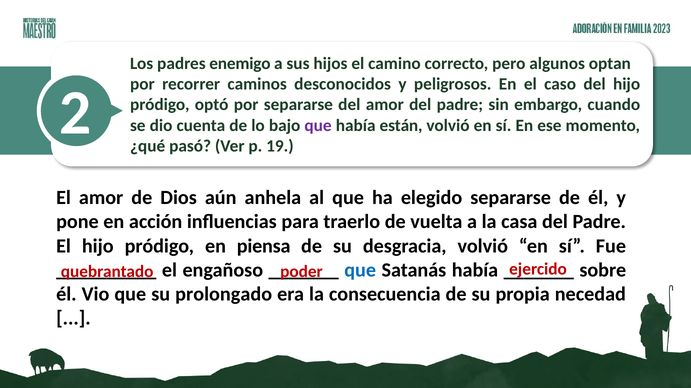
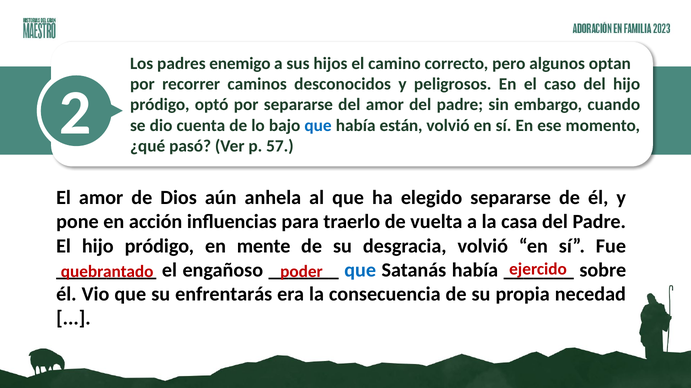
que colour: purple -> blue (318, 126)
19: 19 -> 57 (280, 146)
piensa: piensa -> mente (264, 246)
prolongado: prolongado -> enfrentarás (224, 295)
